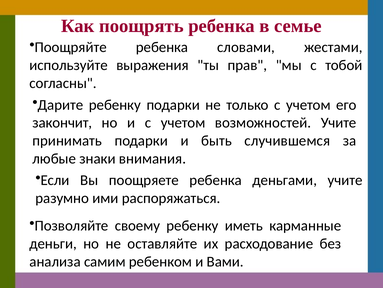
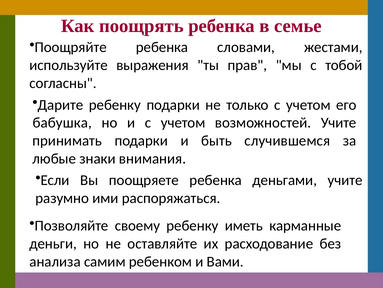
закончит: закончит -> бабушка (62, 122)
